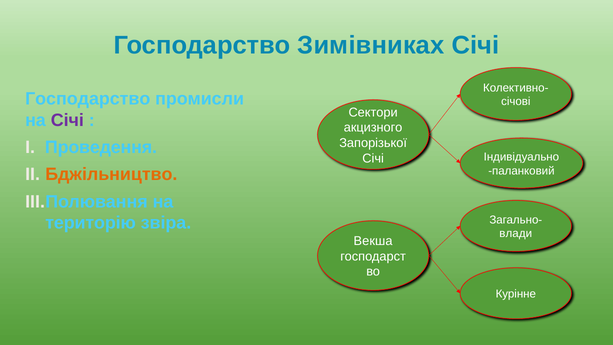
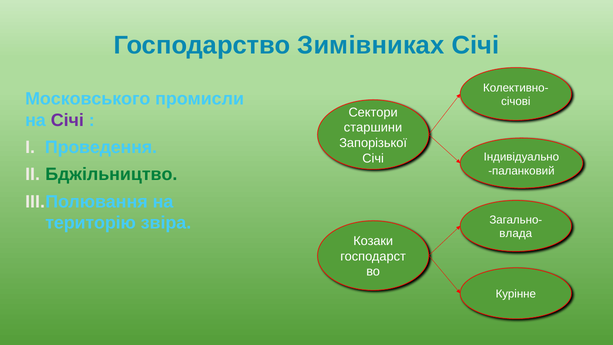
Господарство: Господарство -> Московського (88, 99)
акцизного: акцизного -> старшини (373, 128)
Бджільництво colour: orange -> green (111, 174)
влади: влади -> влада (516, 233)
Векша: Векша -> Козаки (373, 241)
